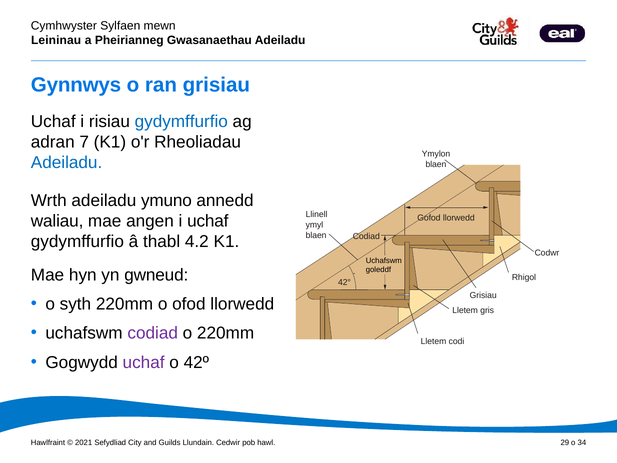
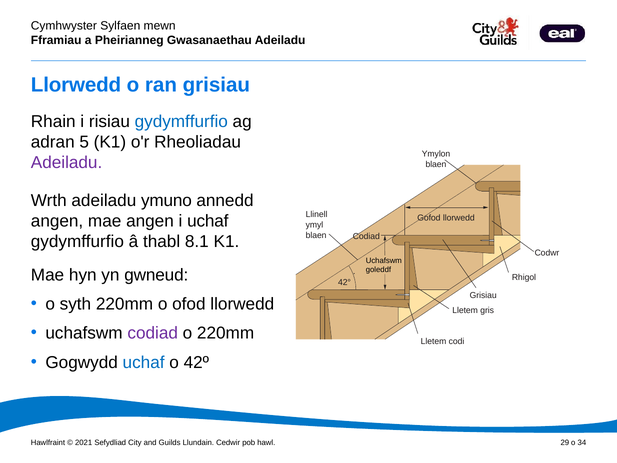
Leininau: Leininau -> Fframiau (56, 40)
Gynnwys: Gynnwys -> Llorwedd (76, 85)
Uchaf: Uchaf -> Rhain (53, 121)
7: 7 -> 5 (84, 142)
Adeiladu colour: blue -> purple (67, 163)
waliau: waliau -> angen (57, 221)
4.2: 4.2 -> 8.1 (197, 241)
uchaf colour: purple -> blue (144, 362)
